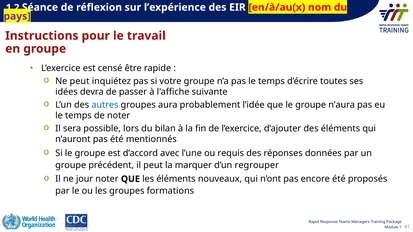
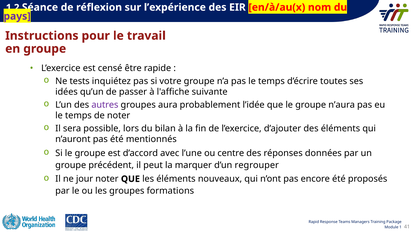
Ne peut: peut -> tests (80, 81)
devra: devra -> quʼun (92, 92)
autres colour: blue -> purple (105, 105)
requis: requis -> centre (231, 153)
